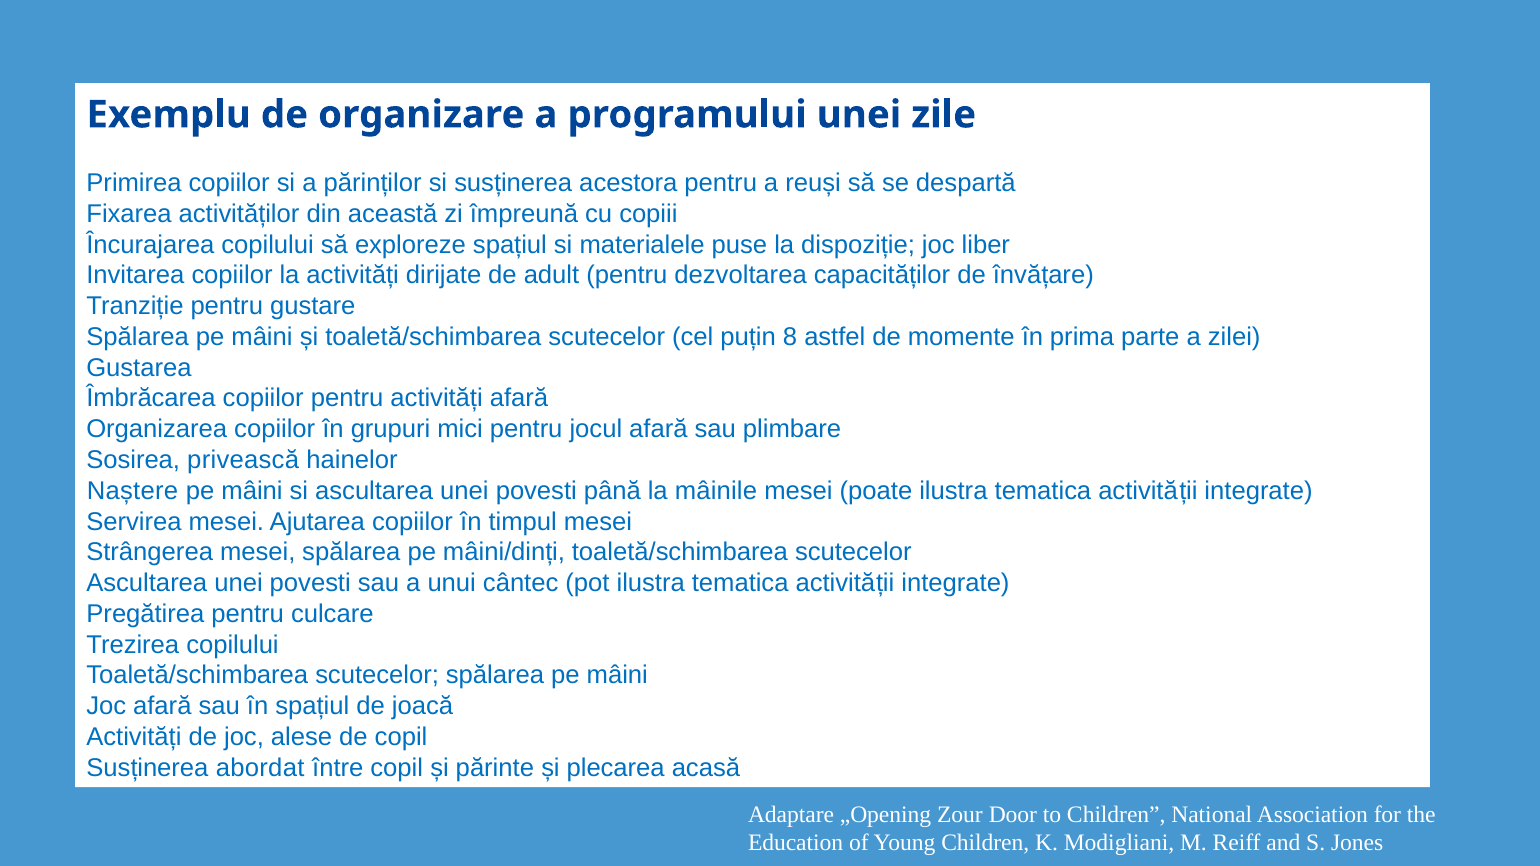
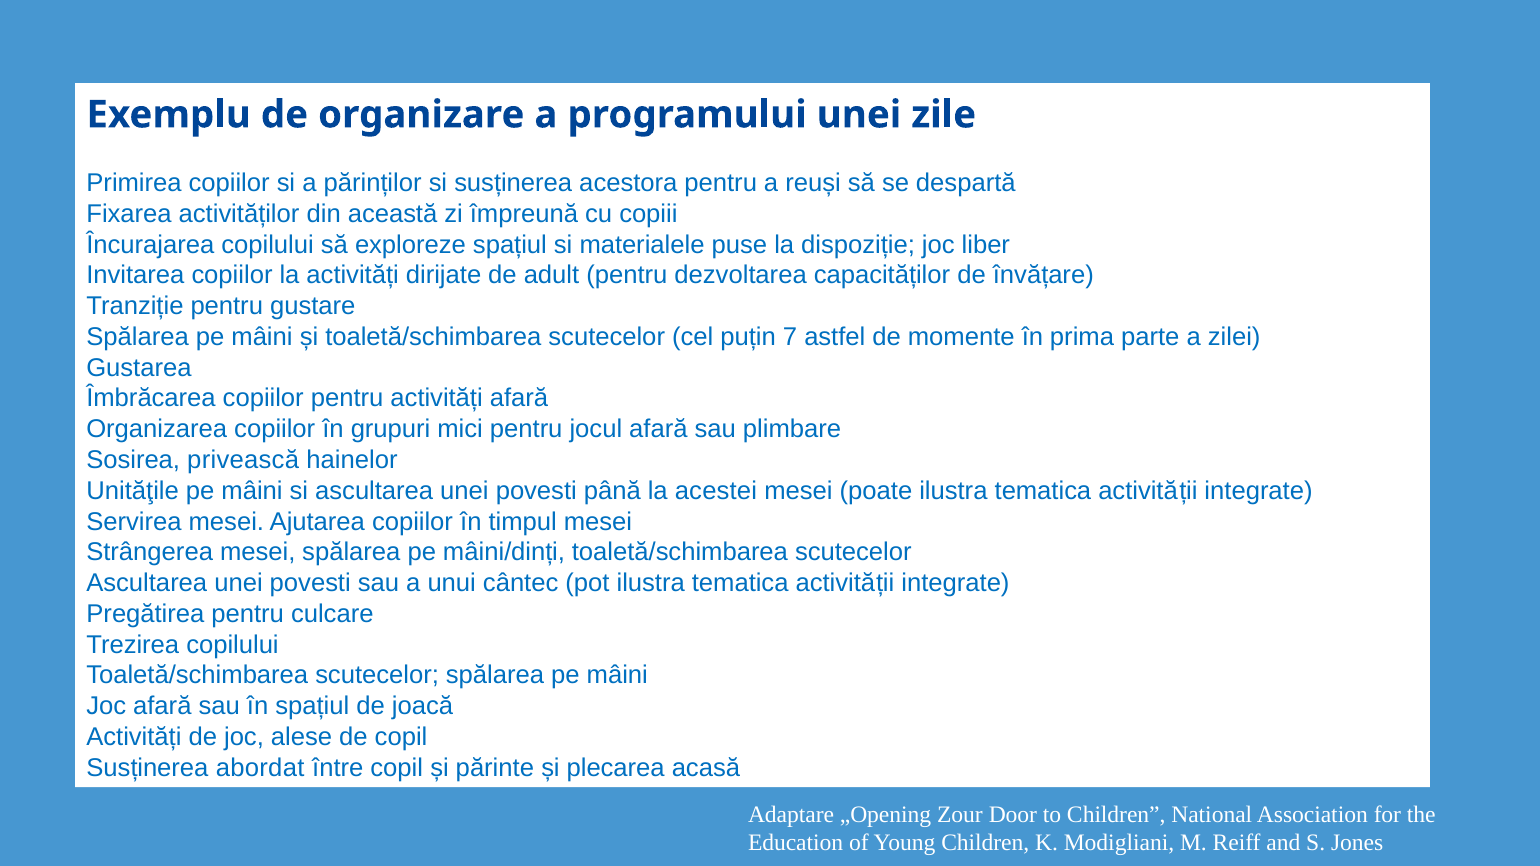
8: 8 -> 7 (790, 337)
Naștere: Naștere -> Unităţile (133, 491)
mâinile: mâinile -> acestei (716, 491)
